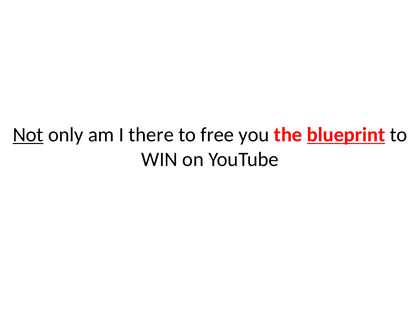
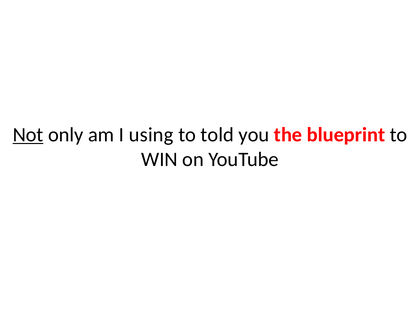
there: there -> using (151, 135)
free: free -> told (217, 135)
blueprint underline: present -> none (346, 135)
